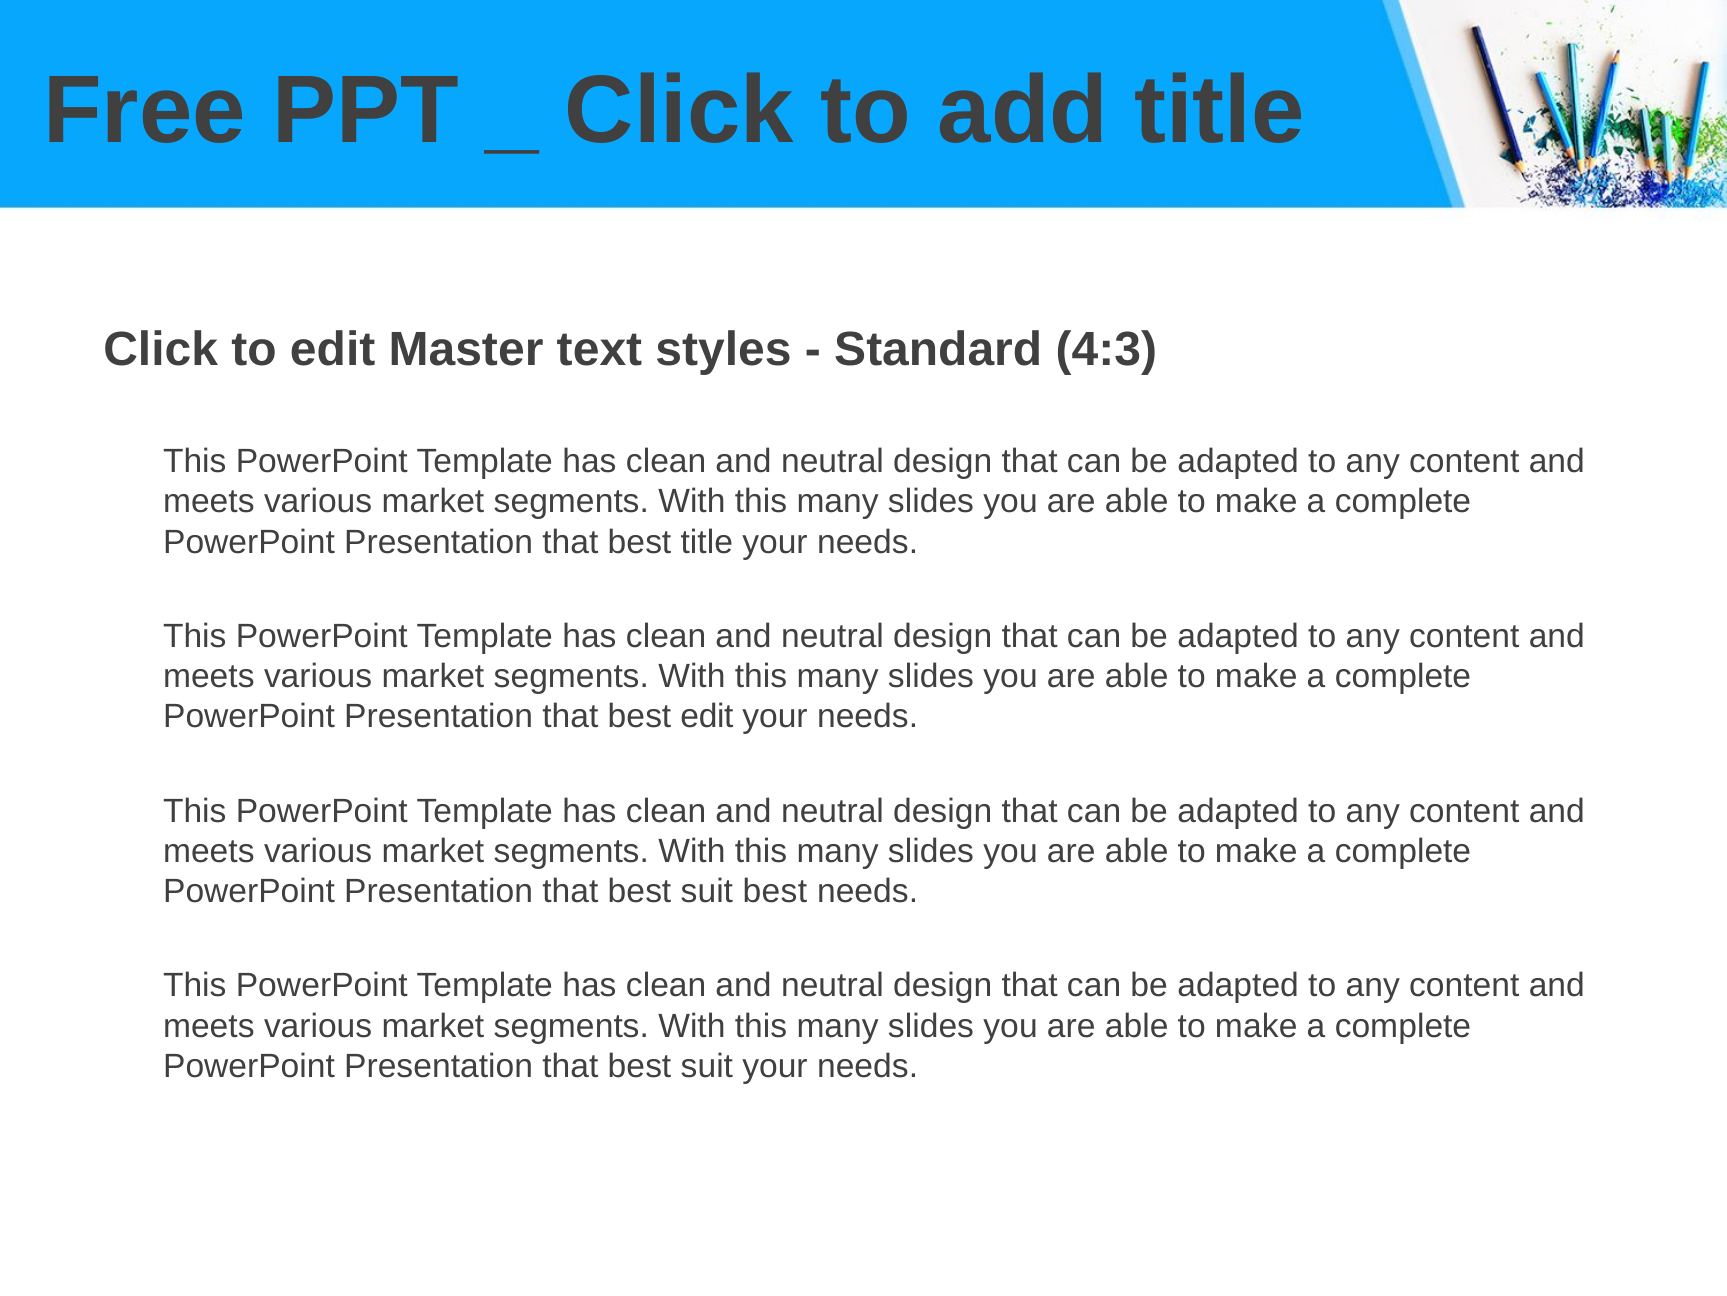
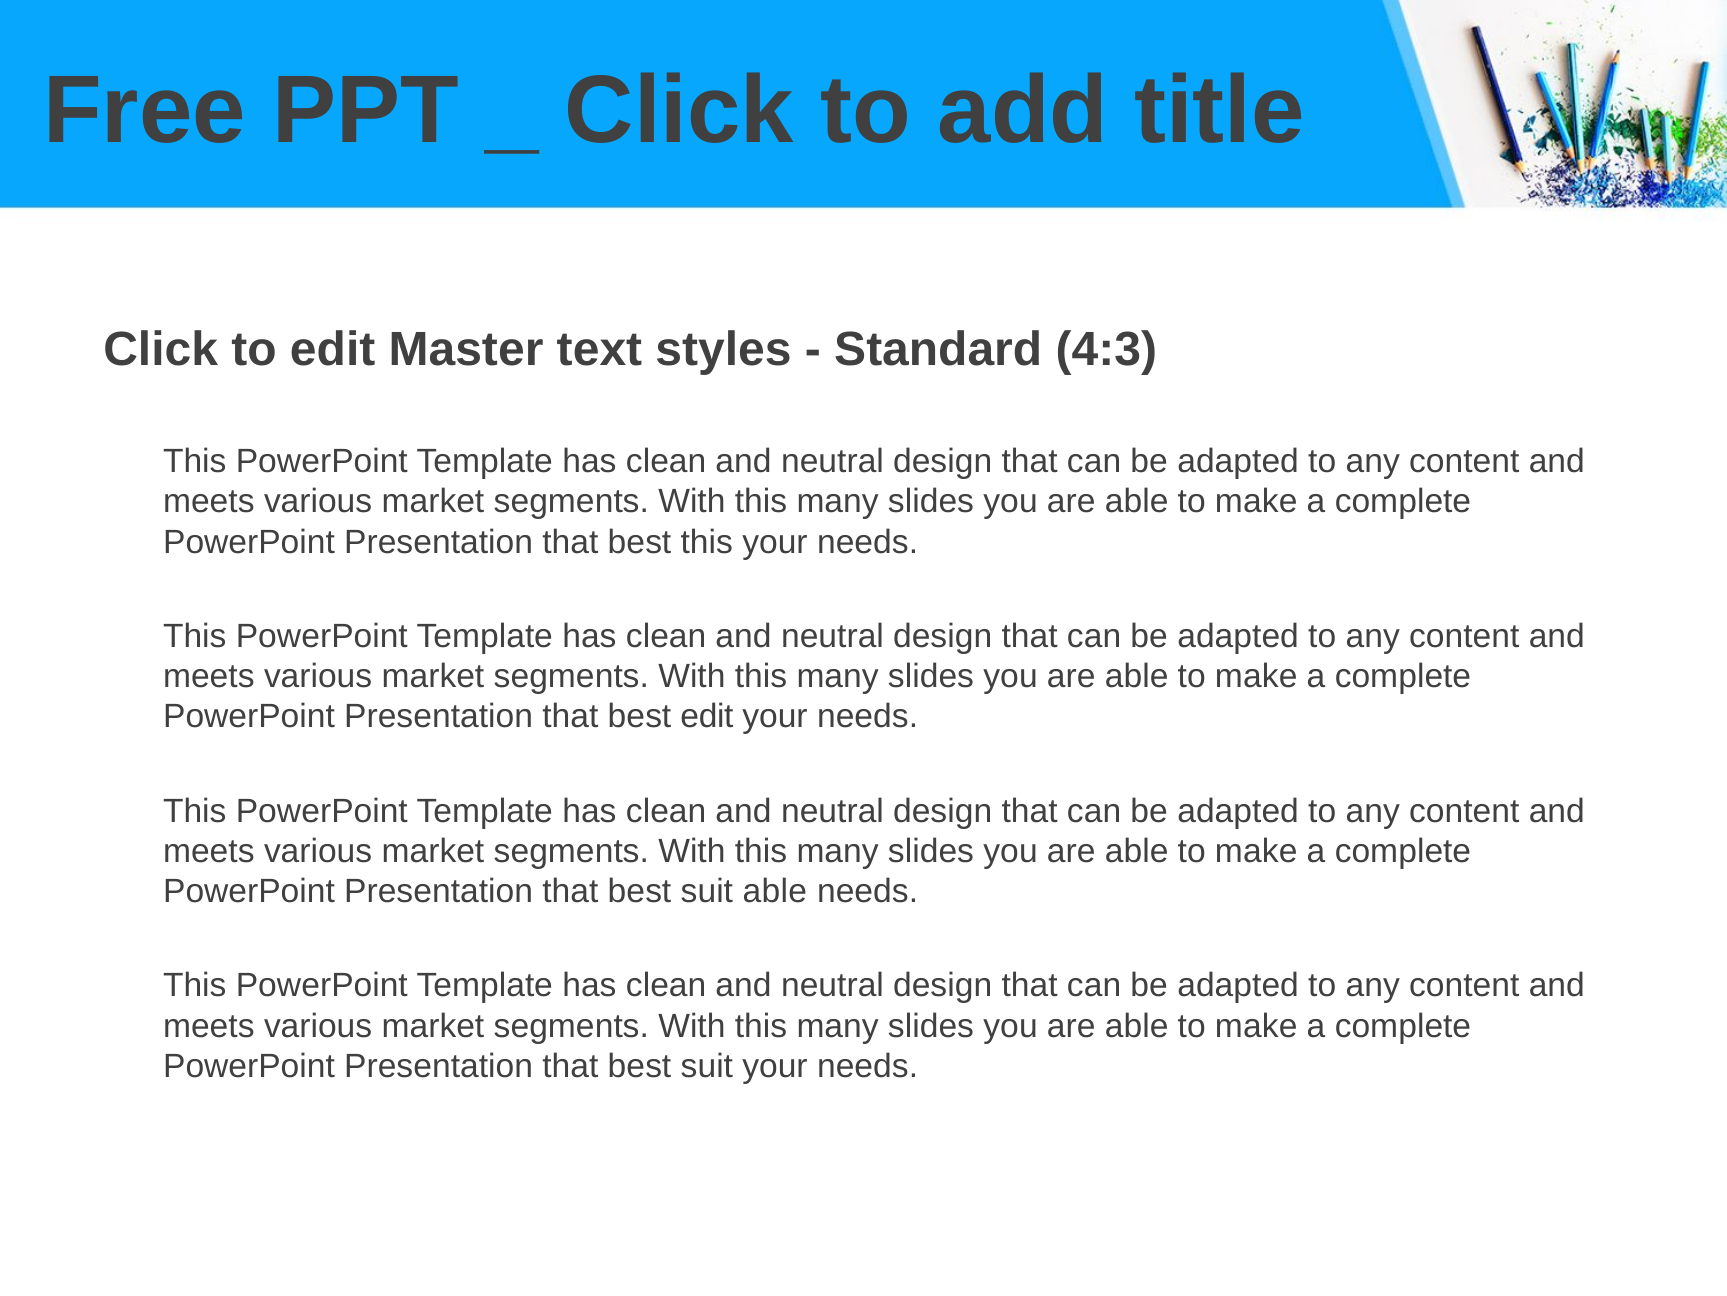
best title: title -> this (707, 542)
suit best: best -> able (775, 891)
